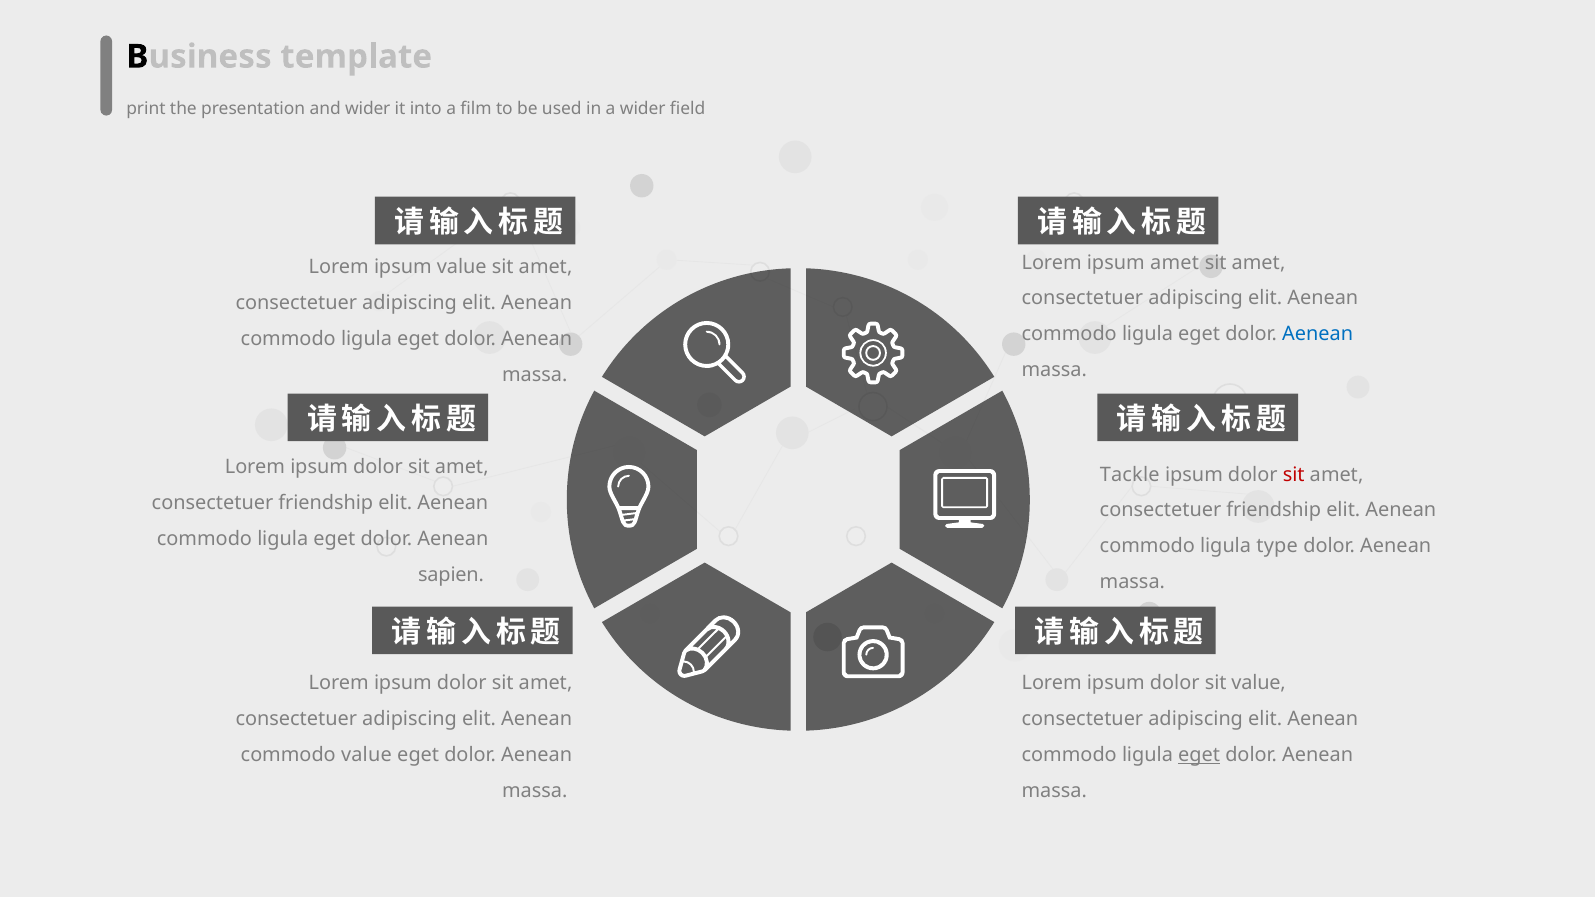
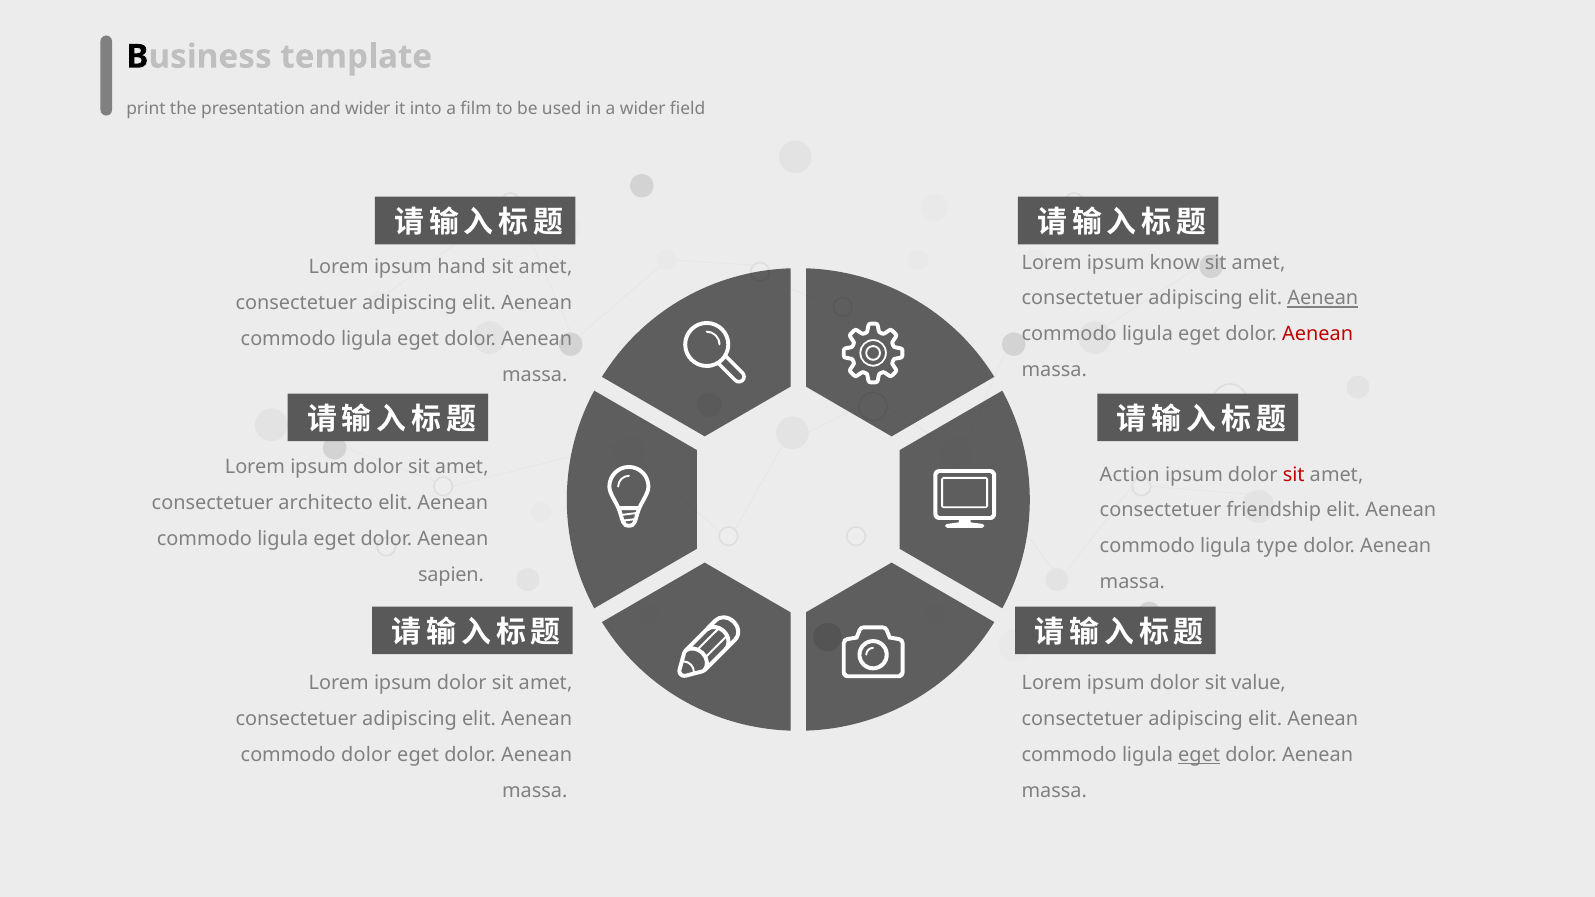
ipsum amet: amet -> know (1175, 263)
ipsum value: value -> hand (462, 267)
Aenean underline: none -> present (1323, 298)
Aenean colour: blue -> red (1318, 334)
Tackle: Tackle -> Action (1130, 475)
friendship: friendship -> architecto (326, 503)
commodo value: value -> dolor (366, 755)
